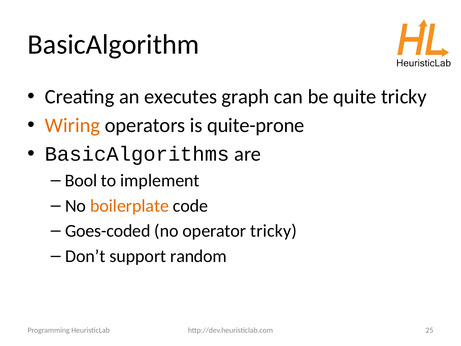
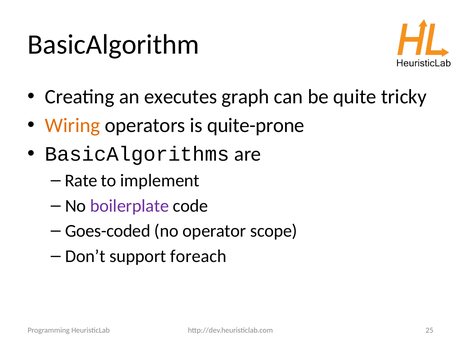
Bool: Bool -> Rate (81, 181)
boilerplate colour: orange -> purple (130, 206)
operator tricky: tricky -> scope (274, 231)
random: random -> foreach (198, 256)
